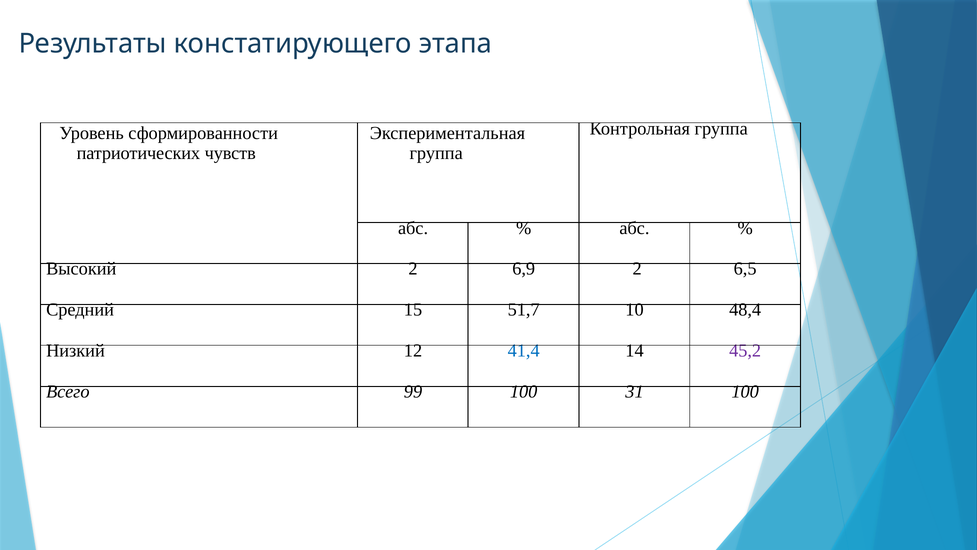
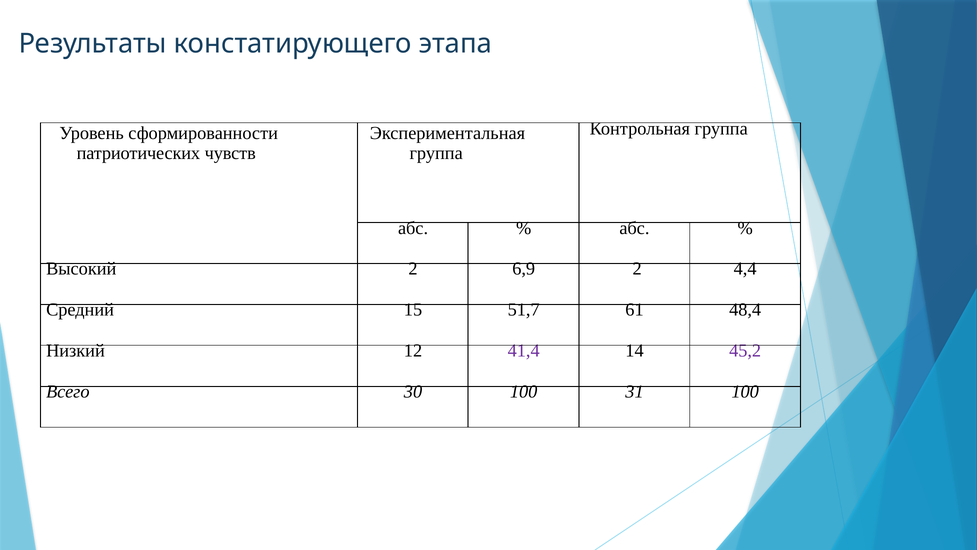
6,5: 6,5 -> 4,4 (745, 269)
10: 10 -> 61 (635, 310)
41,4 colour: blue -> purple (524, 351)
99: 99 -> 30 (413, 392)
